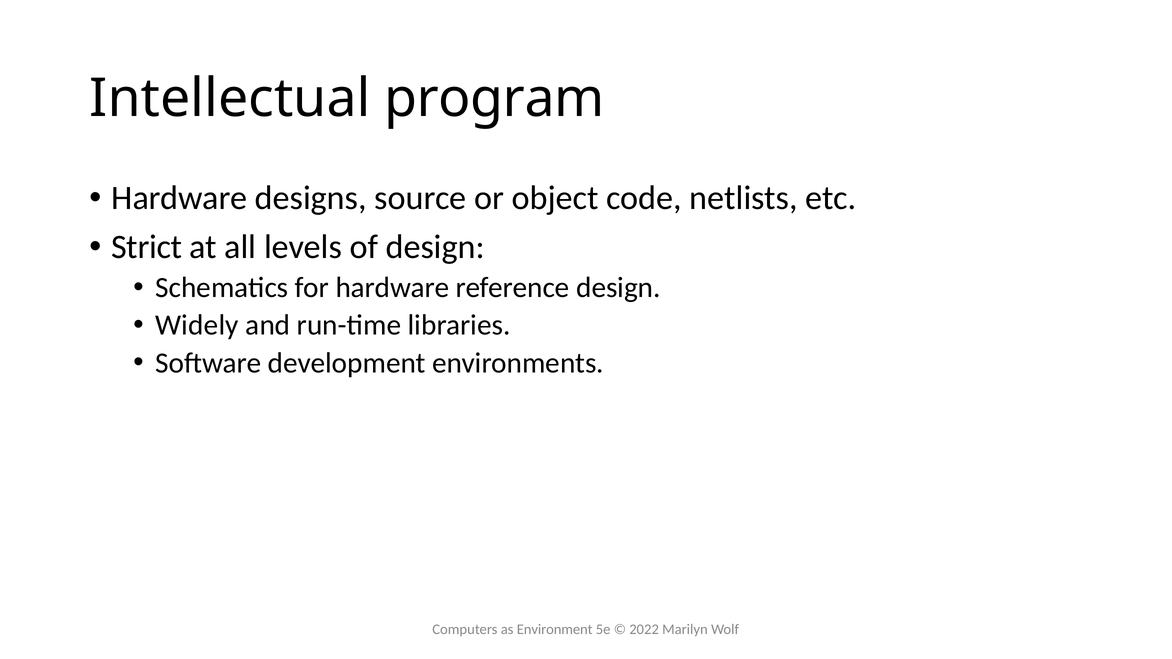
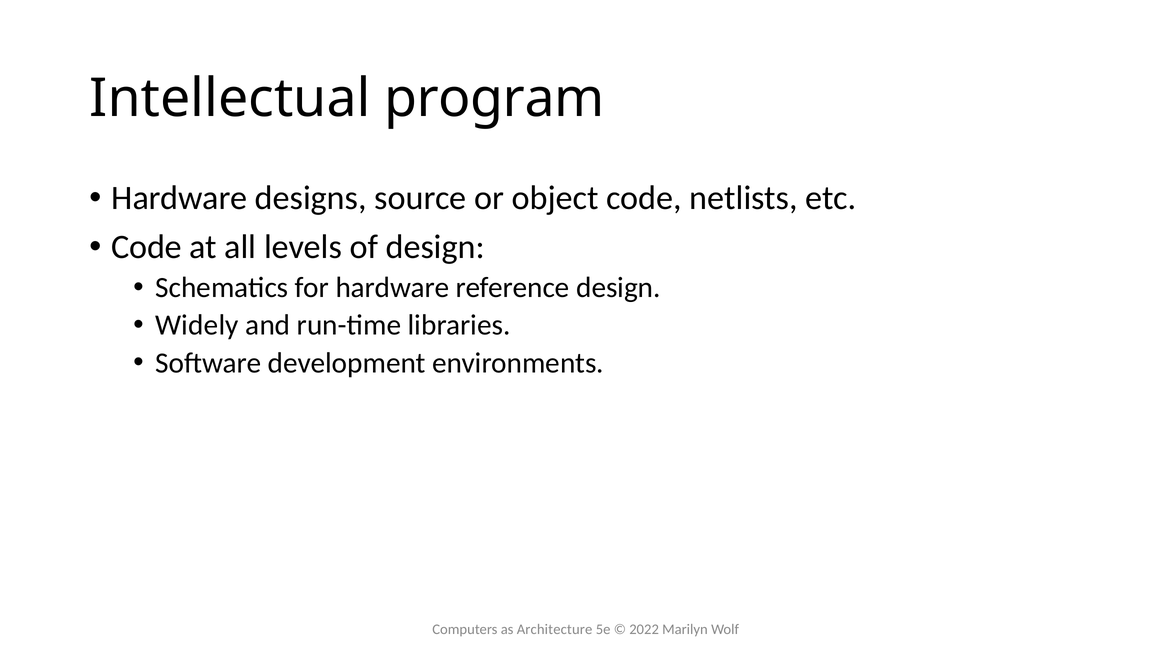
Strict: Strict -> Code (147, 247)
Environment: Environment -> Architecture (555, 629)
